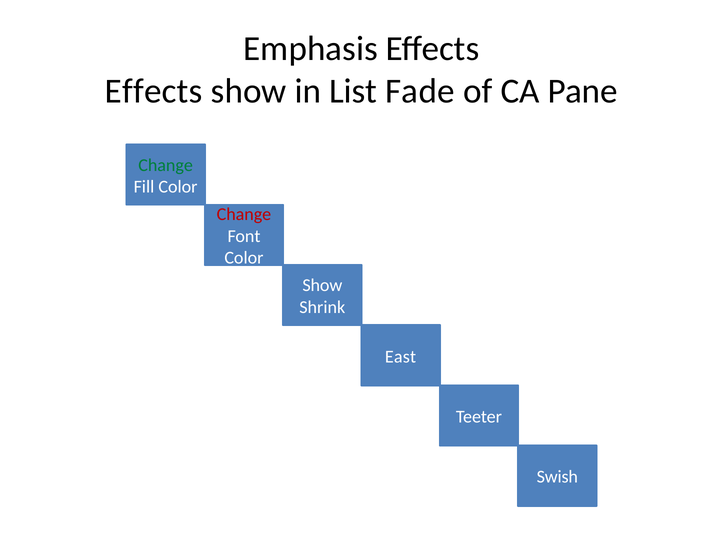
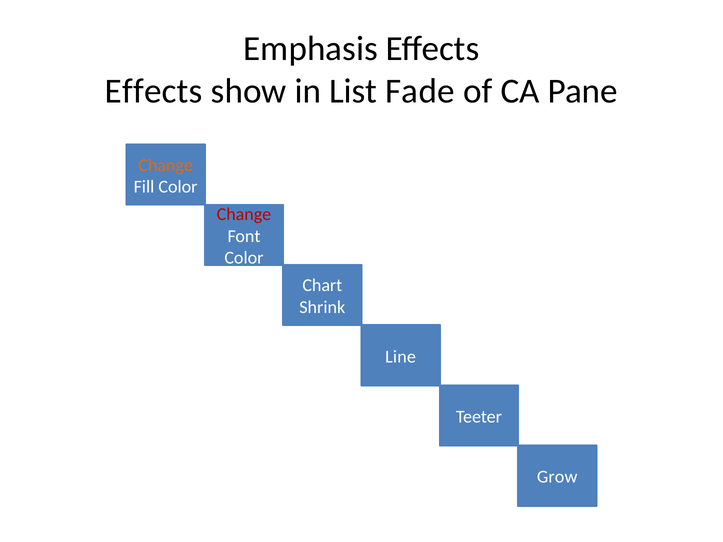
Change colour: green -> orange (166, 165)
Show: Show -> Chart (322, 286)
East: East -> Line (401, 357)
Swish: Swish -> Grow (557, 477)
